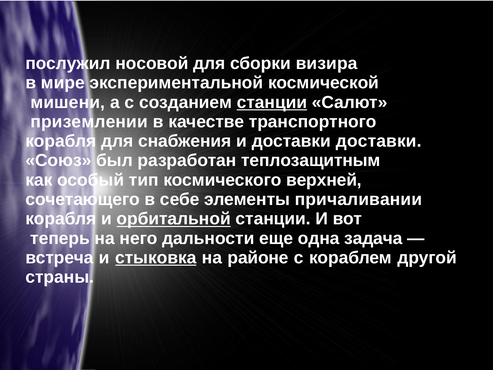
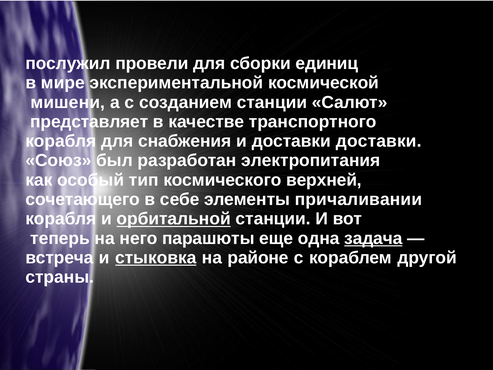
носовой: носовой -> провели (152, 63)
визира: визира -> единиц (327, 63)
станции underline: present -> none (272, 102)
приземлении: приземлении -> представляет (89, 122)
теплозащитным: теплозащитным -> электропитания (311, 160)
дальности: дальности -> парашюты (208, 238)
задача underline: none -> present (373, 238)
